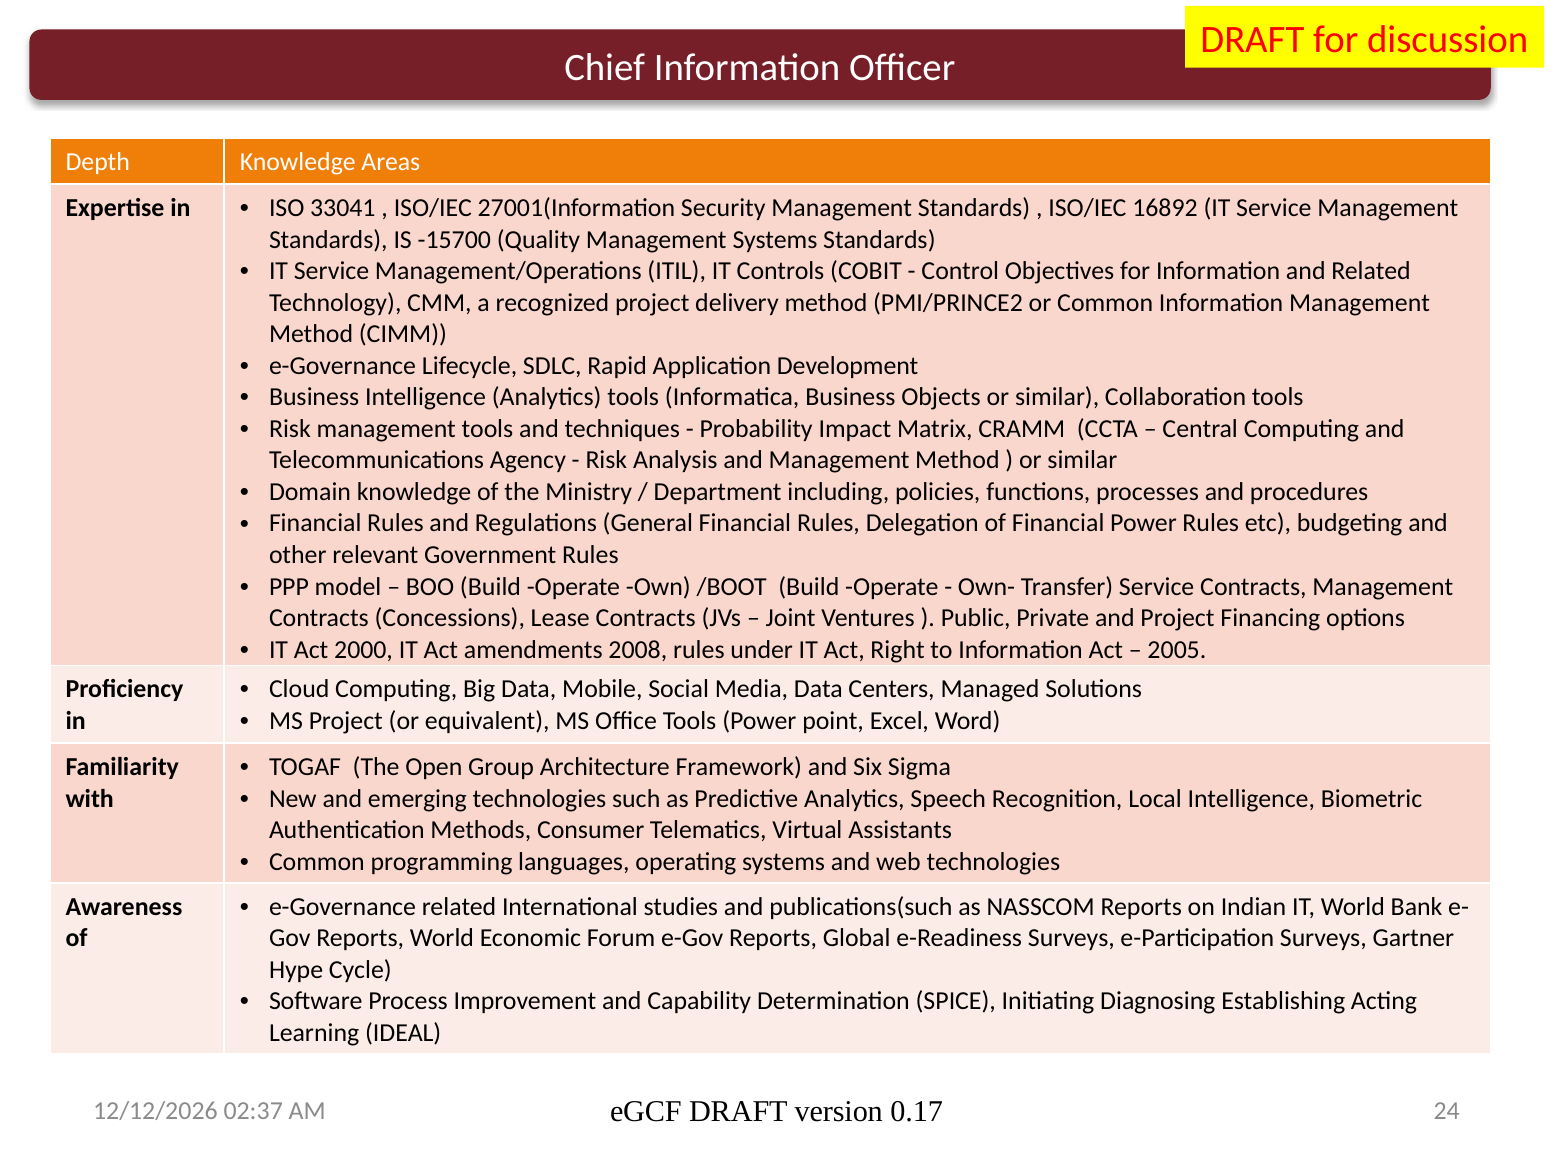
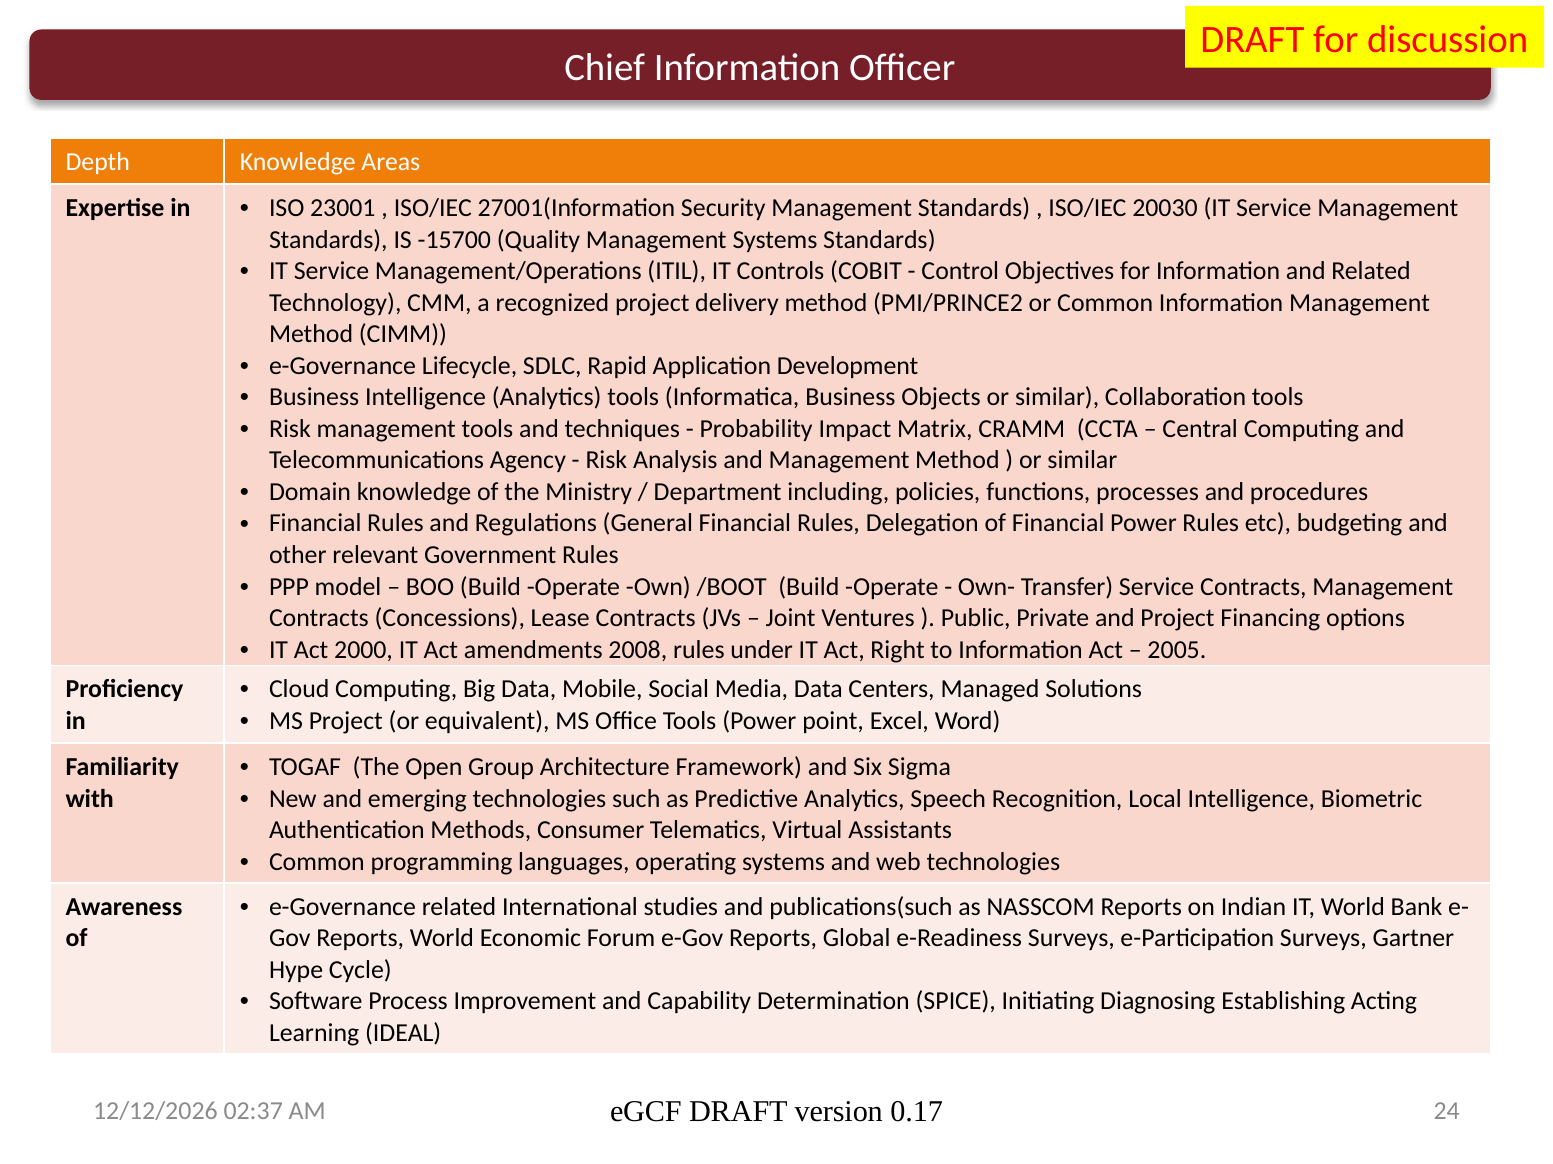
33041: 33041 -> 23001 (343, 208)
16892: 16892 -> 20030 (1165, 208)
